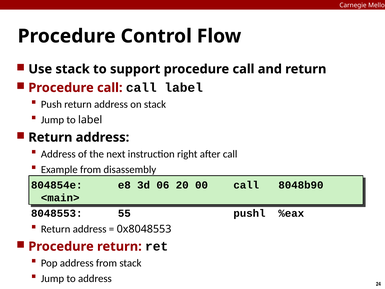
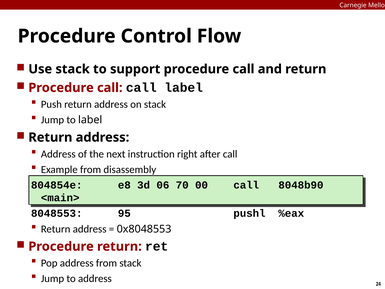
20: 20 -> 70 (182, 185)
55: 55 -> 95 (124, 213)
